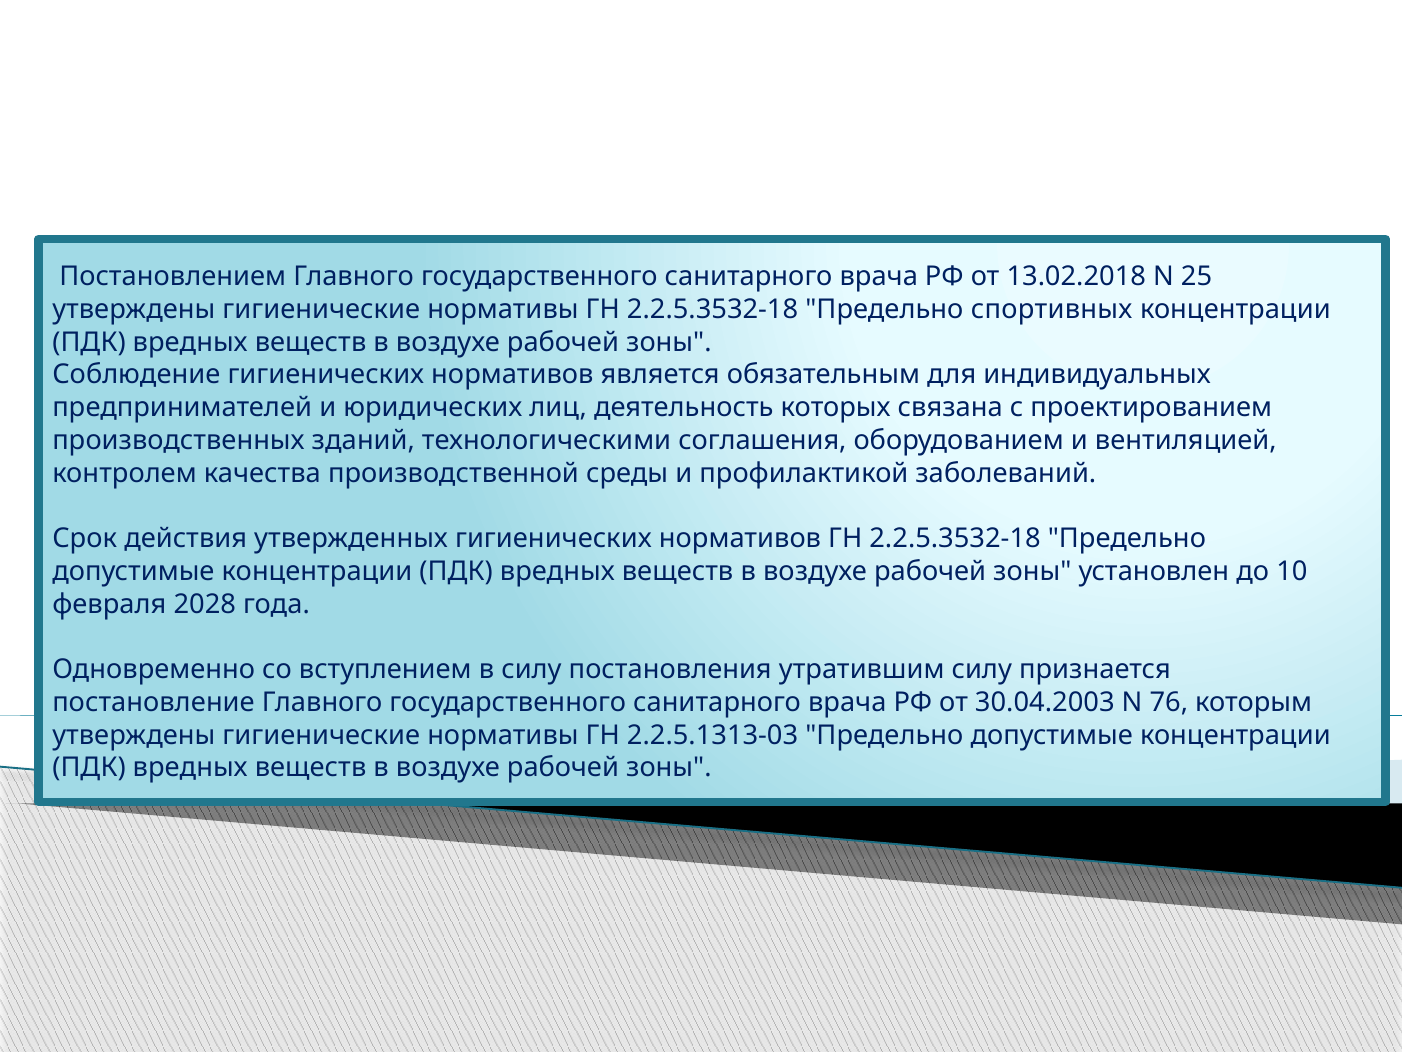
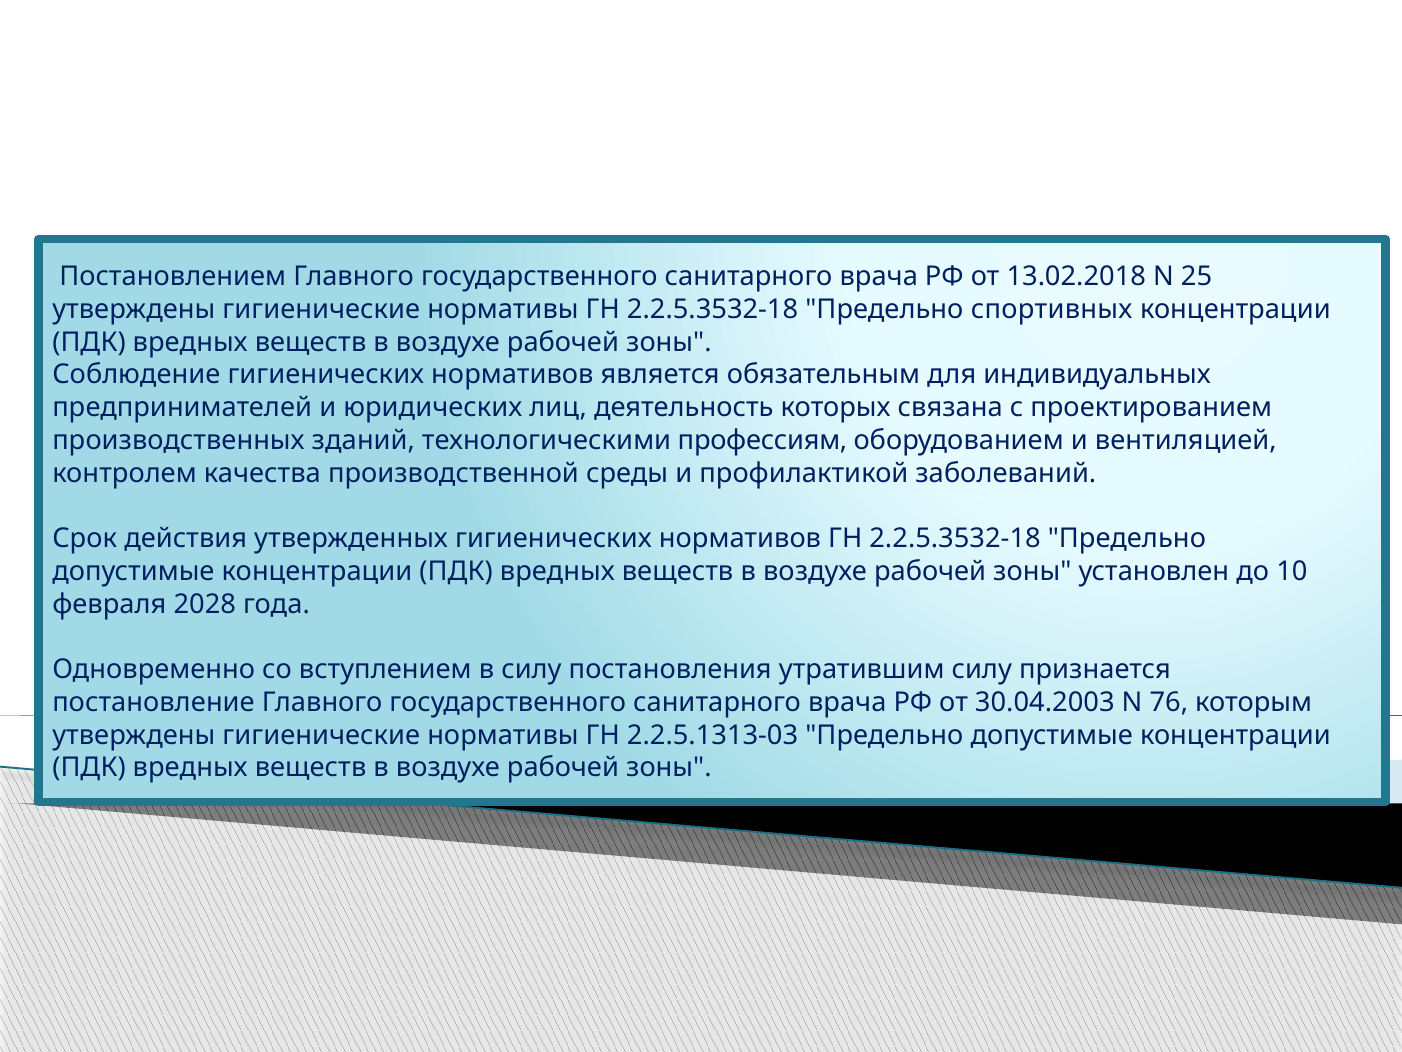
соглашения: соглашения -> профессиям (762, 440)
